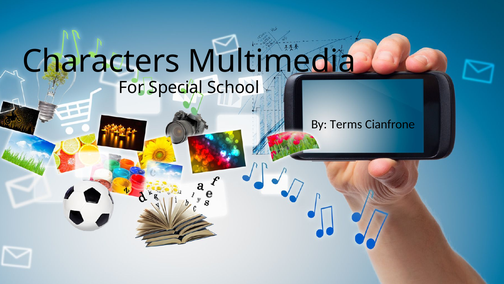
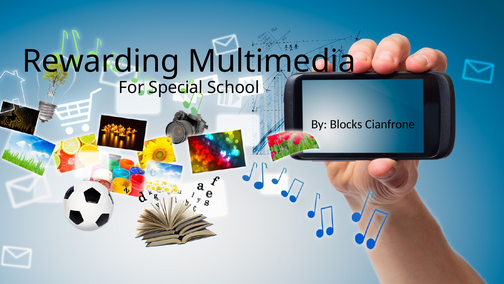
Characters: Characters -> Rewarding (101, 61)
Terms: Terms -> Blocks (346, 124)
